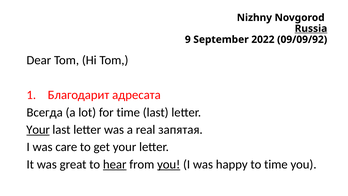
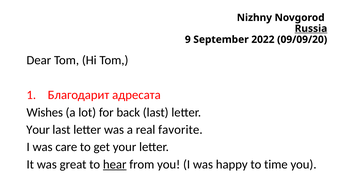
09/09/92: 09/09/92 -> 09/09/20 (302, 39)
Всегда: Всегда -> Wishes (45, 112)
for time: time -> back (128, 112)
Your underline: present -> none (38, 130)
запятая: запятая -> favorite (180, 130)
you underline: present -> none (169, 164)
